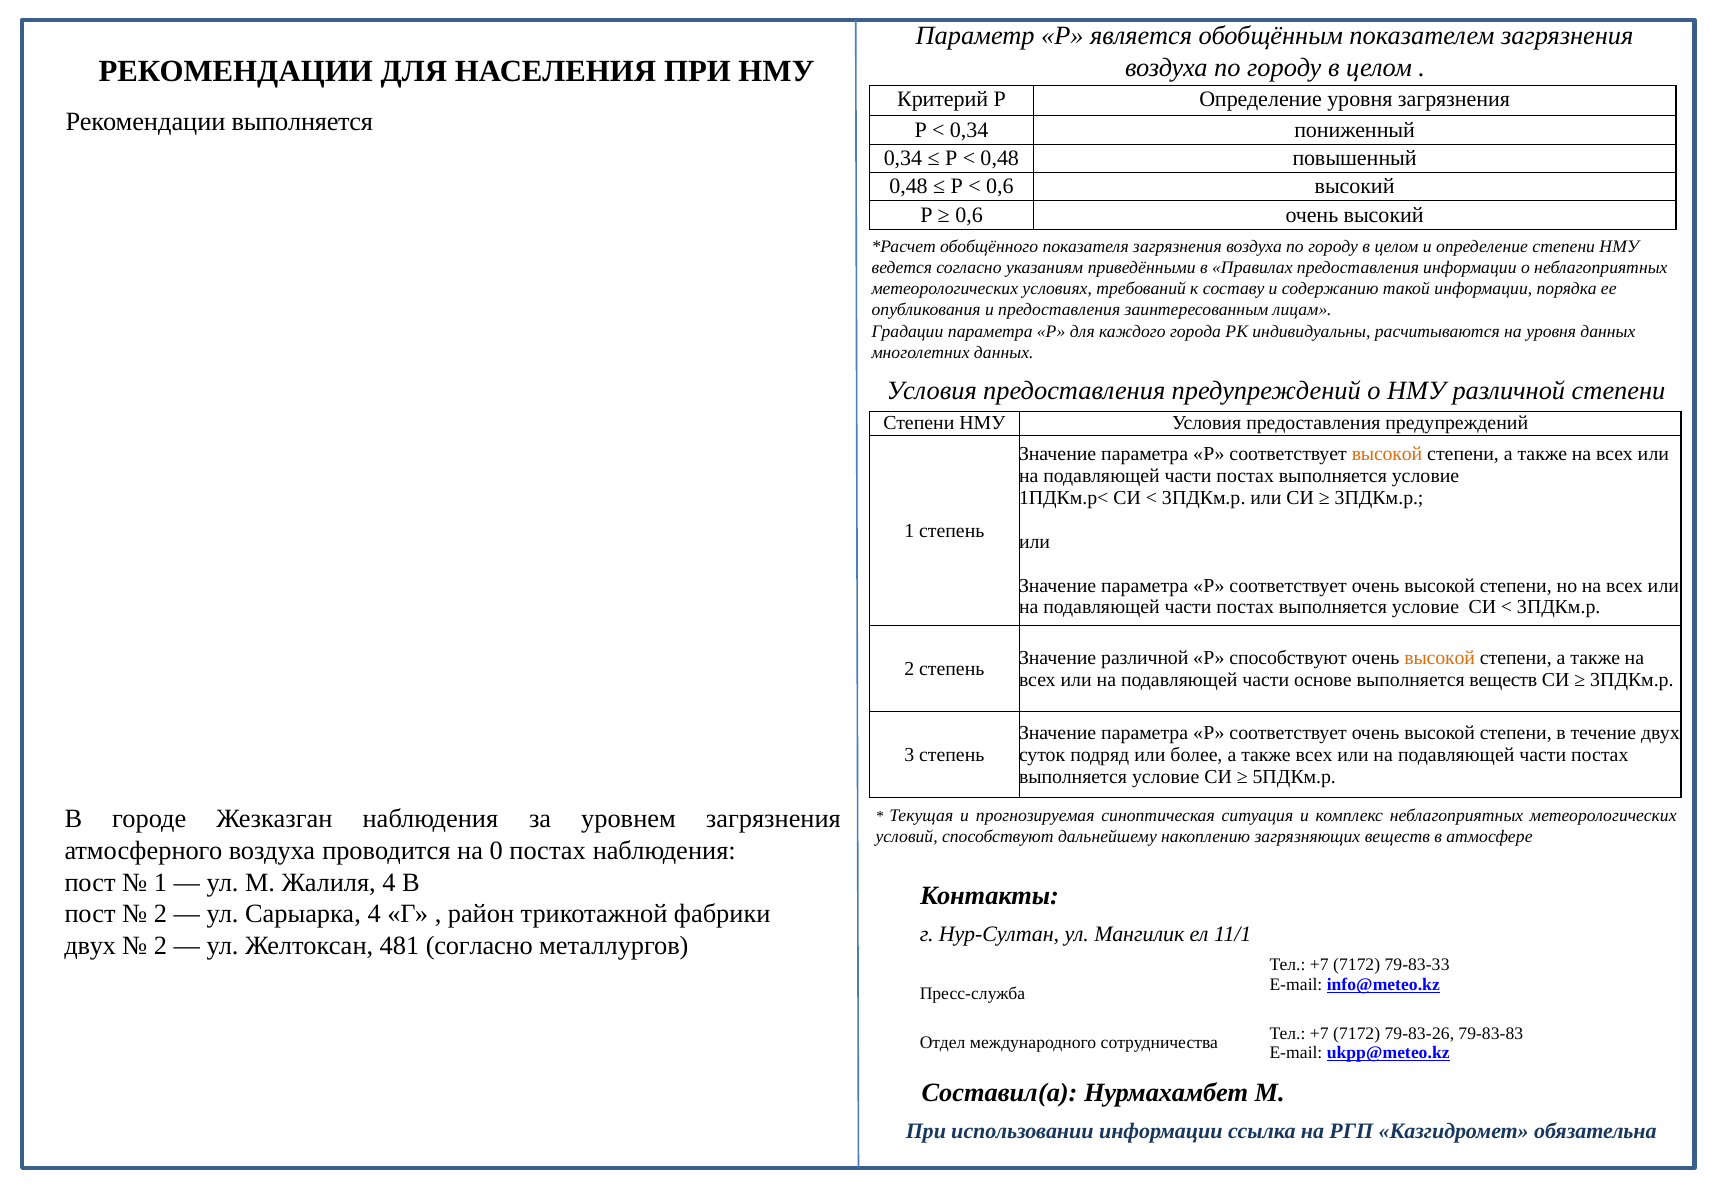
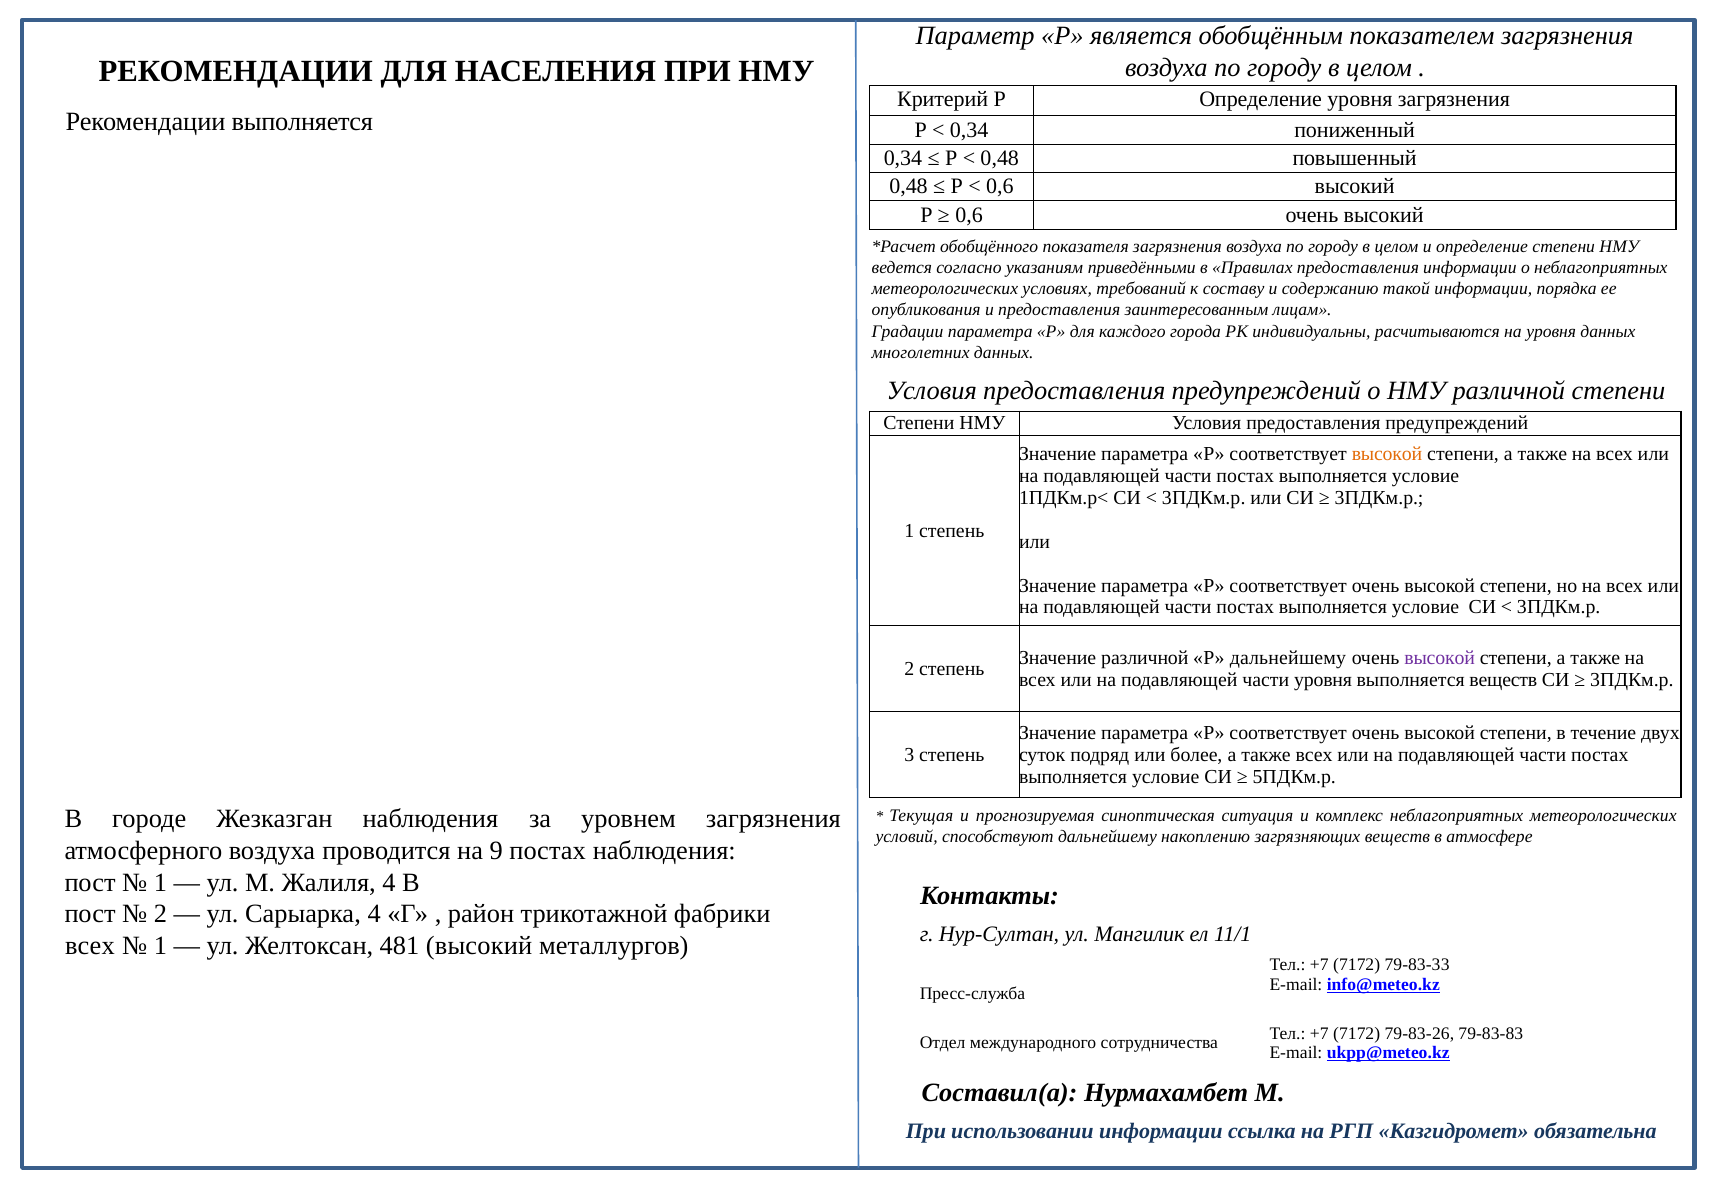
Р способствуют: способствуют -> дальнейшему (1288, 658)
высокой colour: orange -> purple (1440, 658)
части основе: основе -> уровня (1323, 680)
0: 0 -> 9 (496, 851)
двух: двух -> всех (90, 946)
2: 2 -> 1 (160, 946)
481 согласно: согласно -> высокий (479, 946)
